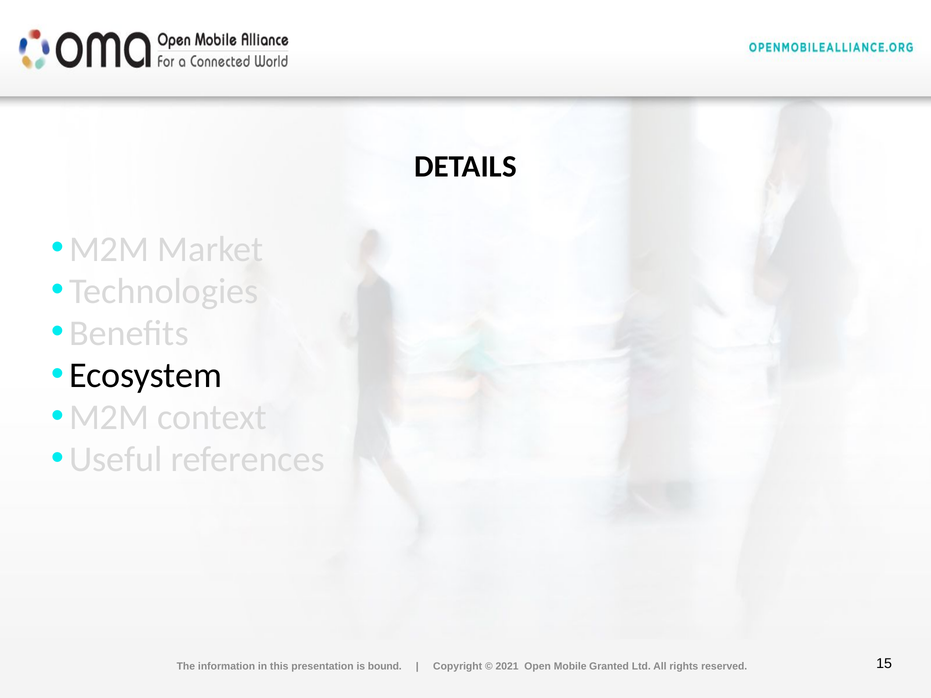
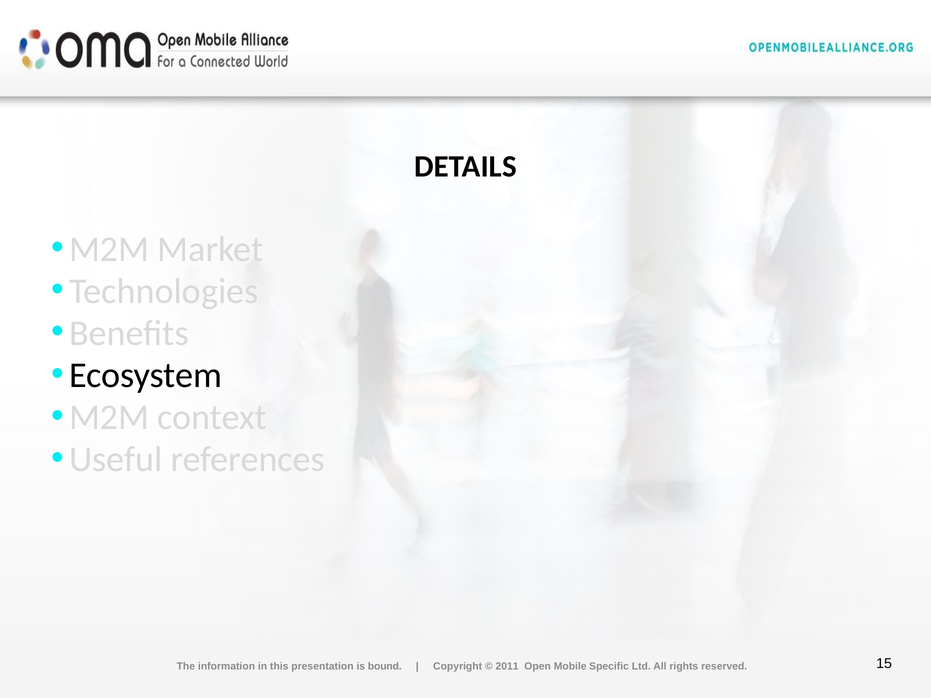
2021: 2021 -> 2011 (507, 666)
Granted: Granted -> Specific (609, 666)
